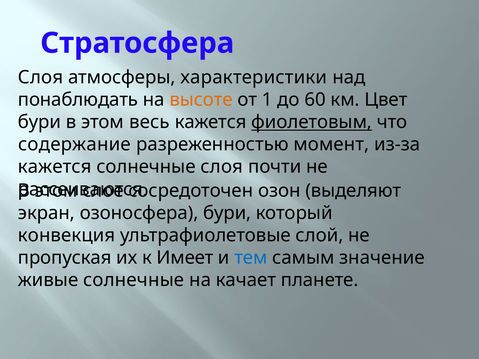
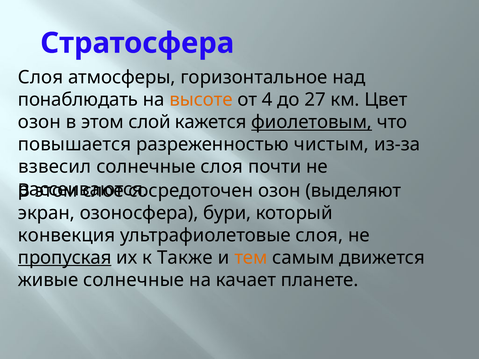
характеристики: характеристики -> горизонтальное (254, 78)
1: 1 -> 4 (267, 100)
60: 60 -> 27 (315, 100)
бури: бури -> озон (39, 122)
весь: весь -> слой (150, 122)
содержание: содержание -> повышается (75, 145)
момент: момент -> чистым (331, 145)
кажется: кажется -> взвесил (55, 167)
ультрафиолетовые слой: слой -> слоя (319, 235)
пропуская underline: none -> present (65, 258)
Имеет: Имеет -> Также (185, 258)
тем colour: blue -> orange (251, 258)
значение: значение -> движется (382, 258)
